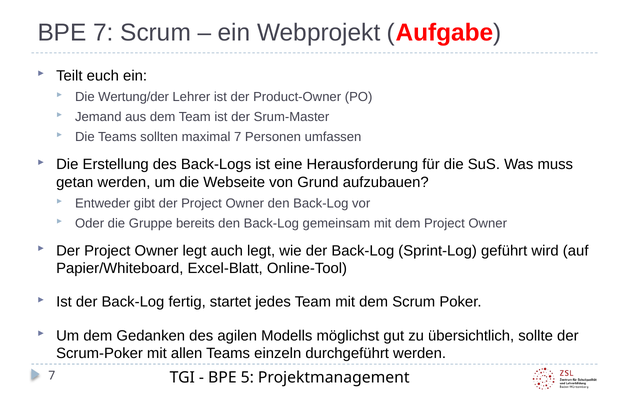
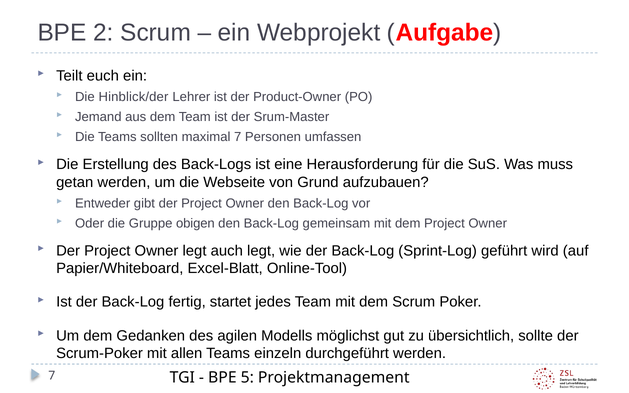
BPE 7: 7 -> 2 (103, 33)
Wertung/der: Wertung/der -> Hinblick/der (133, 97)
bereits: bereits -> obigen (195, 223)
